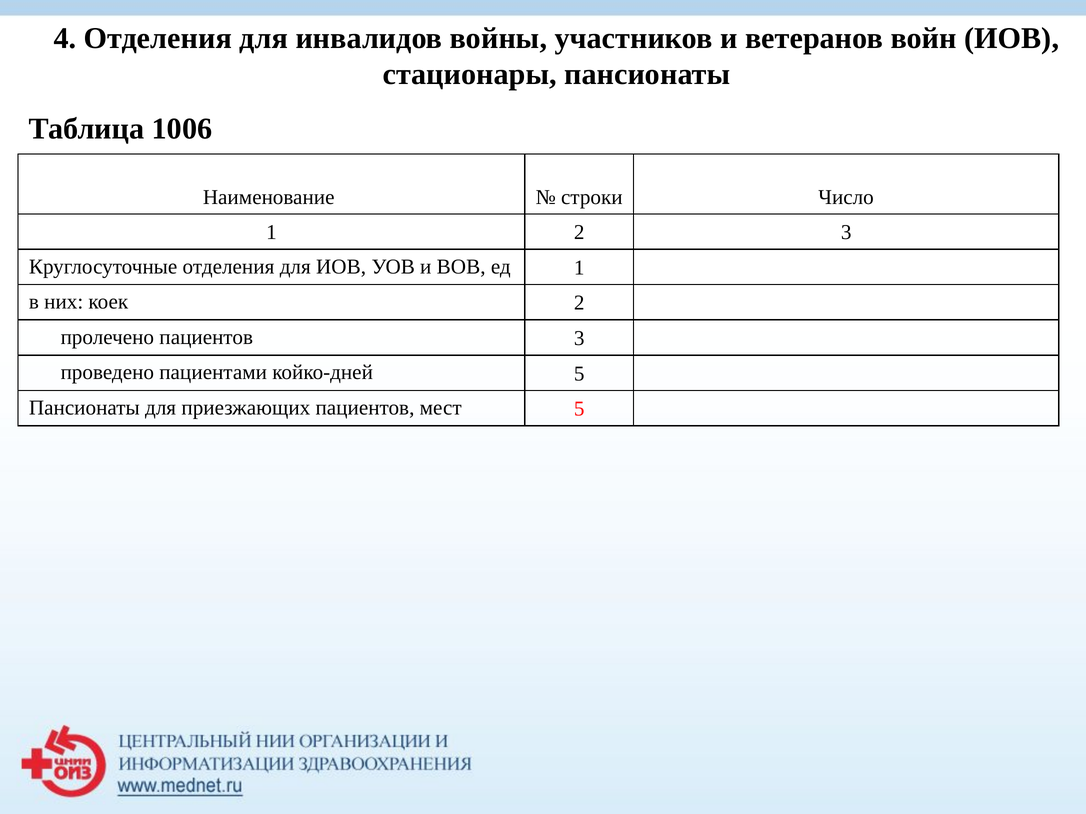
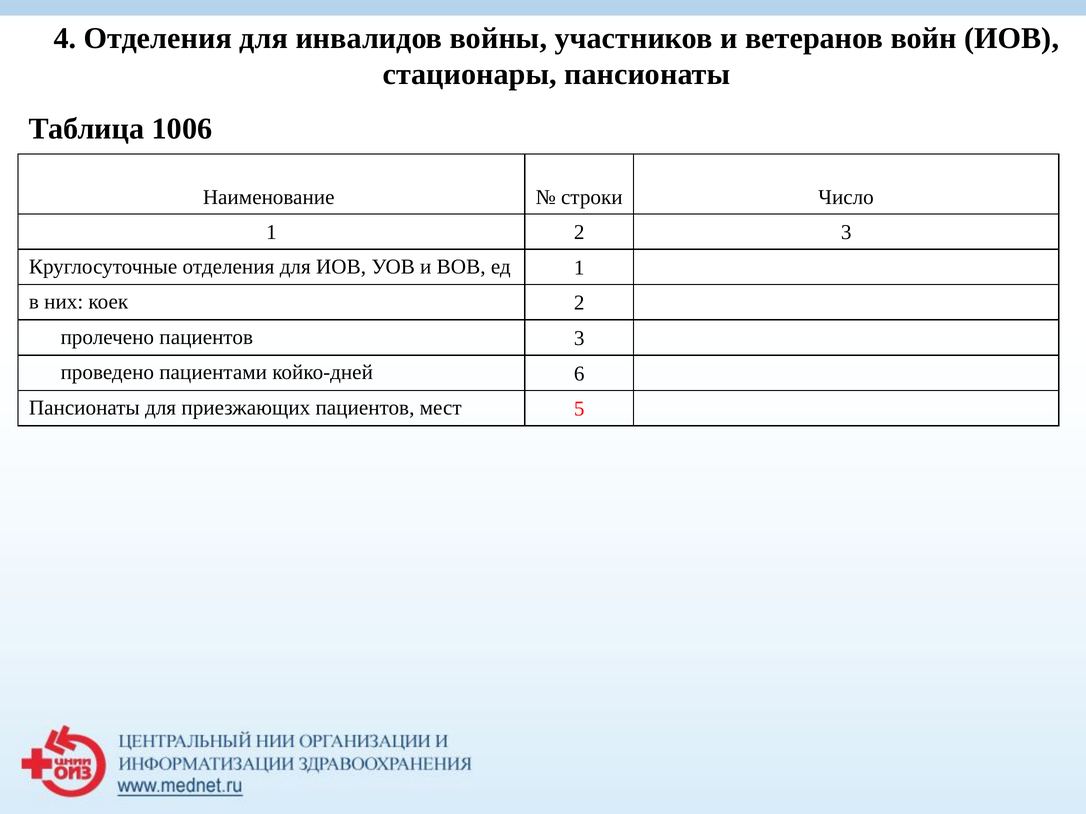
койко-дней 5: 5 -> 6 (579, 374)
